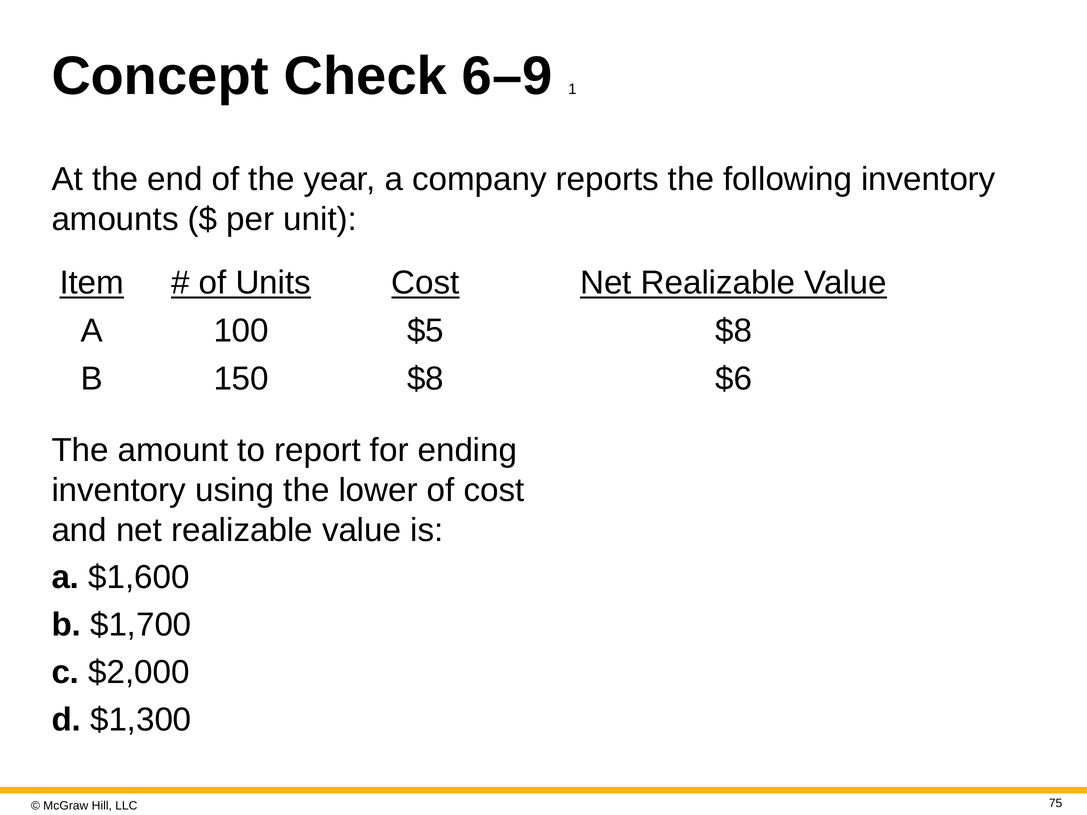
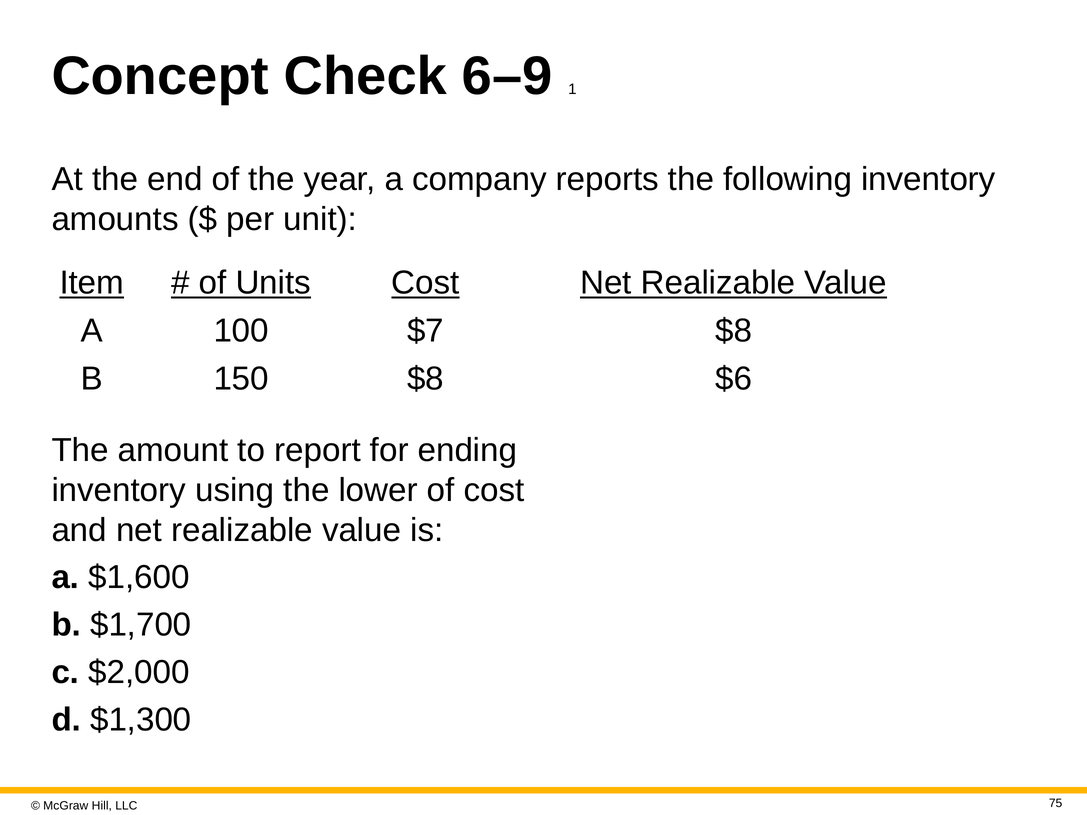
$5: $5 -> $7 (425, 331)
